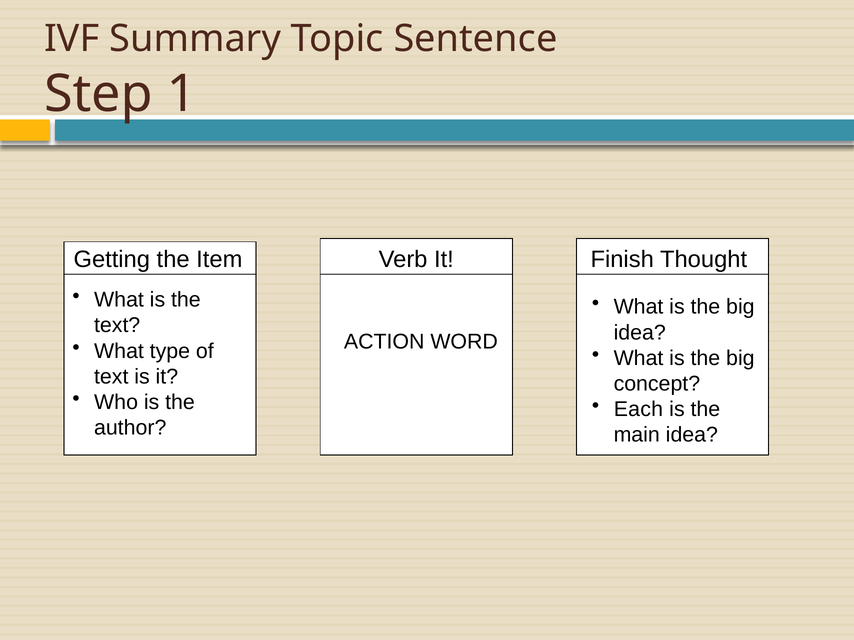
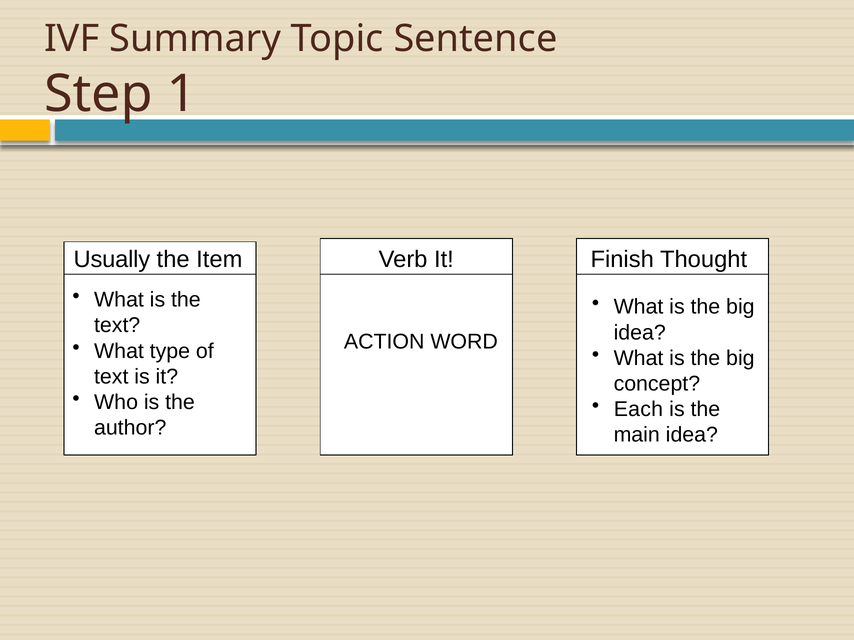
Getting: Getting -> Usually (112, 260)
